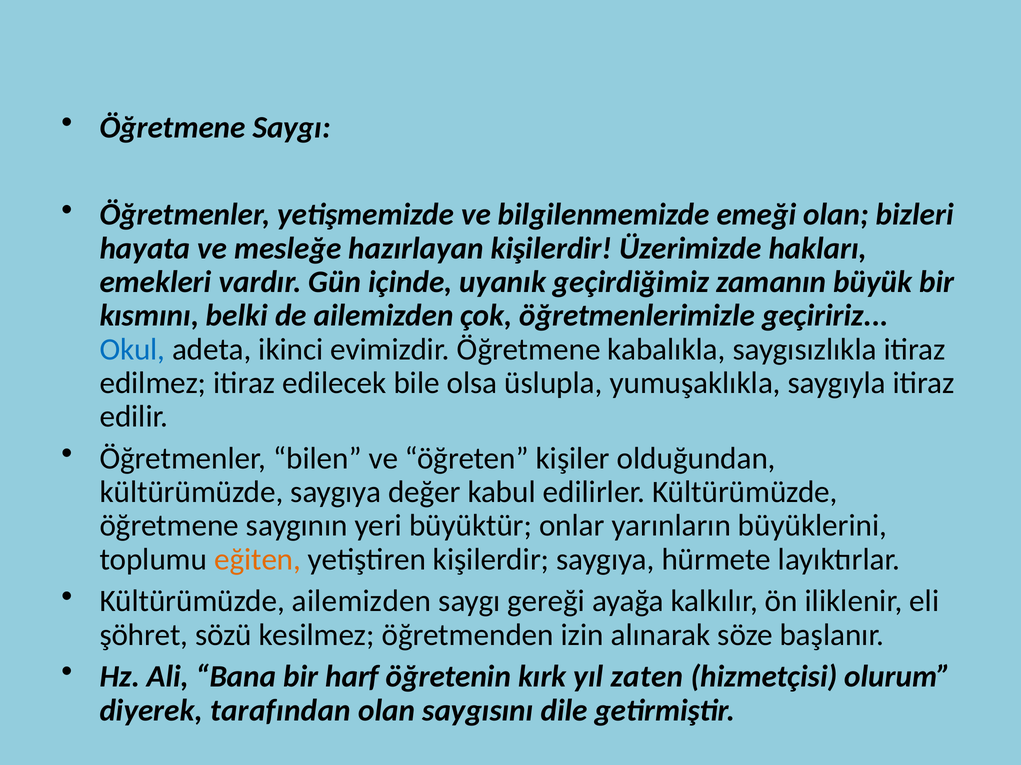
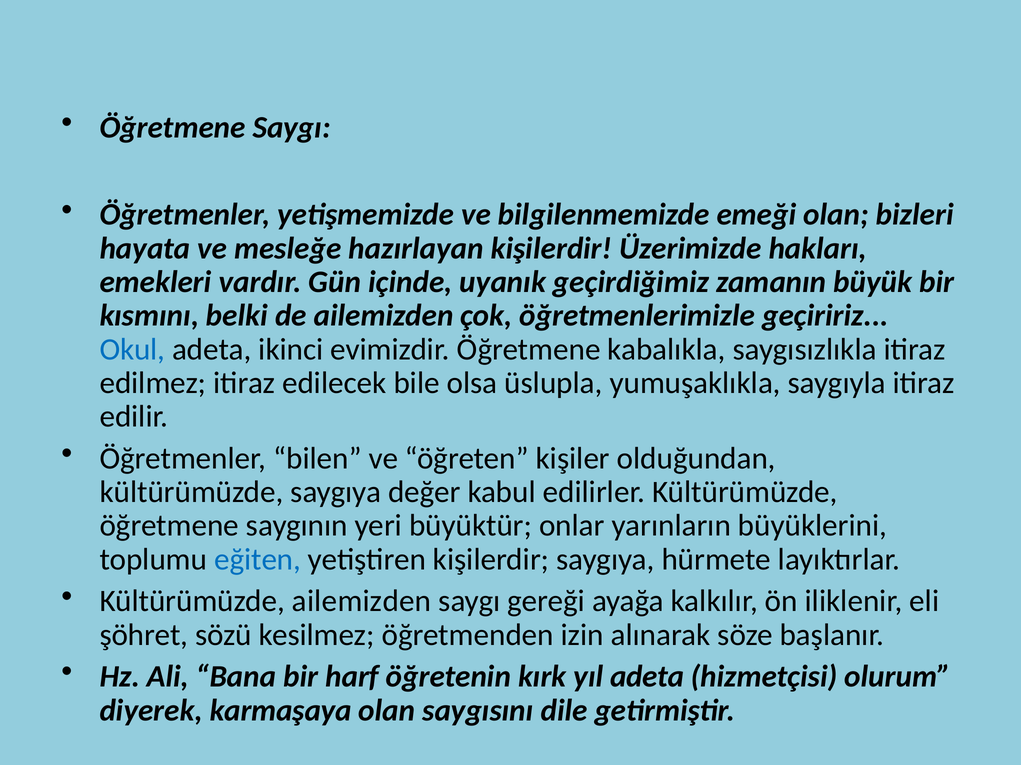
eğiten colour: orange -> blue (258, 560)
yıl zaten: zaten -> adeta (647, 677)
tarafından: tarafından -> karmaşaya (281, 711)
